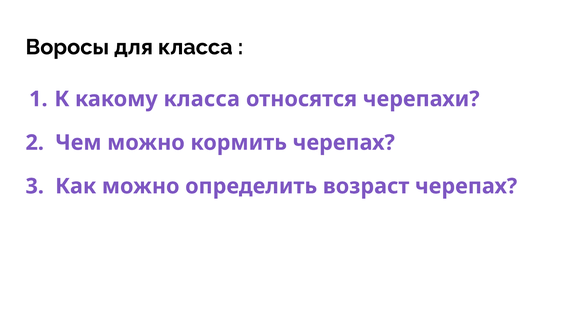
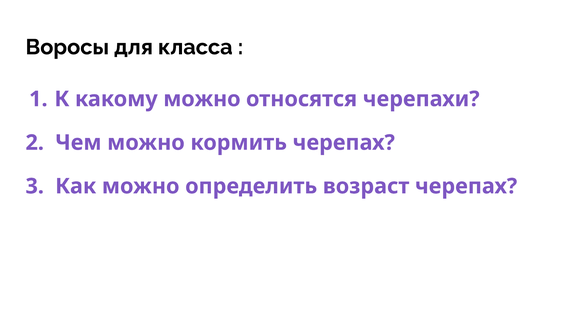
какому класса: класса -> можно (202, 99)
